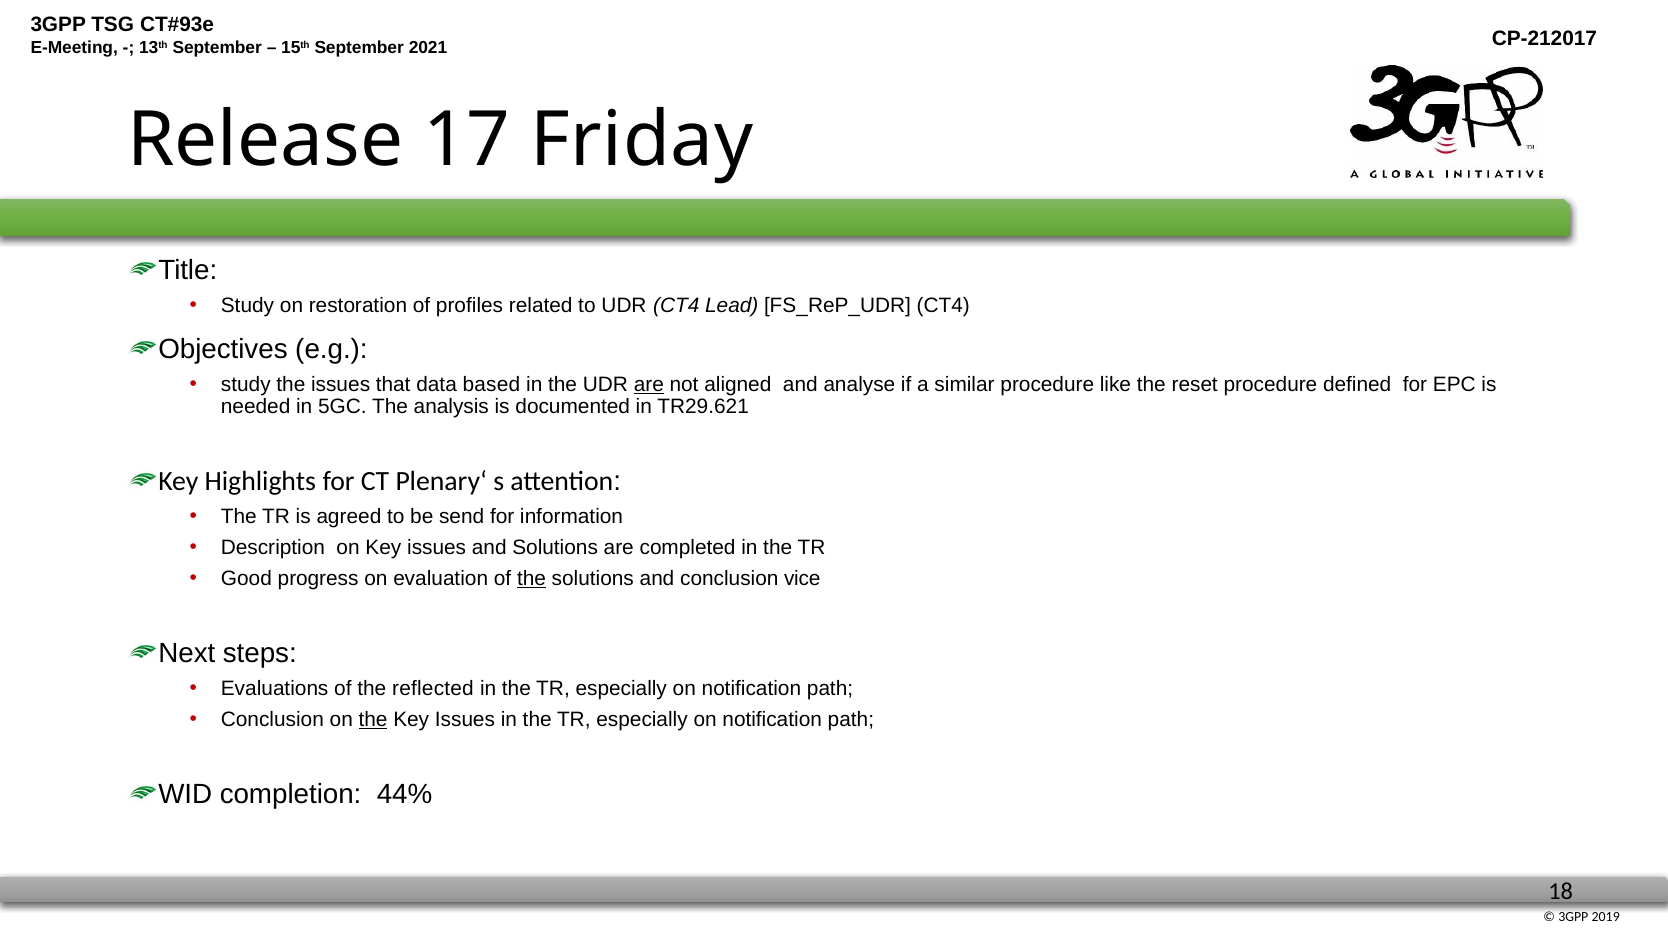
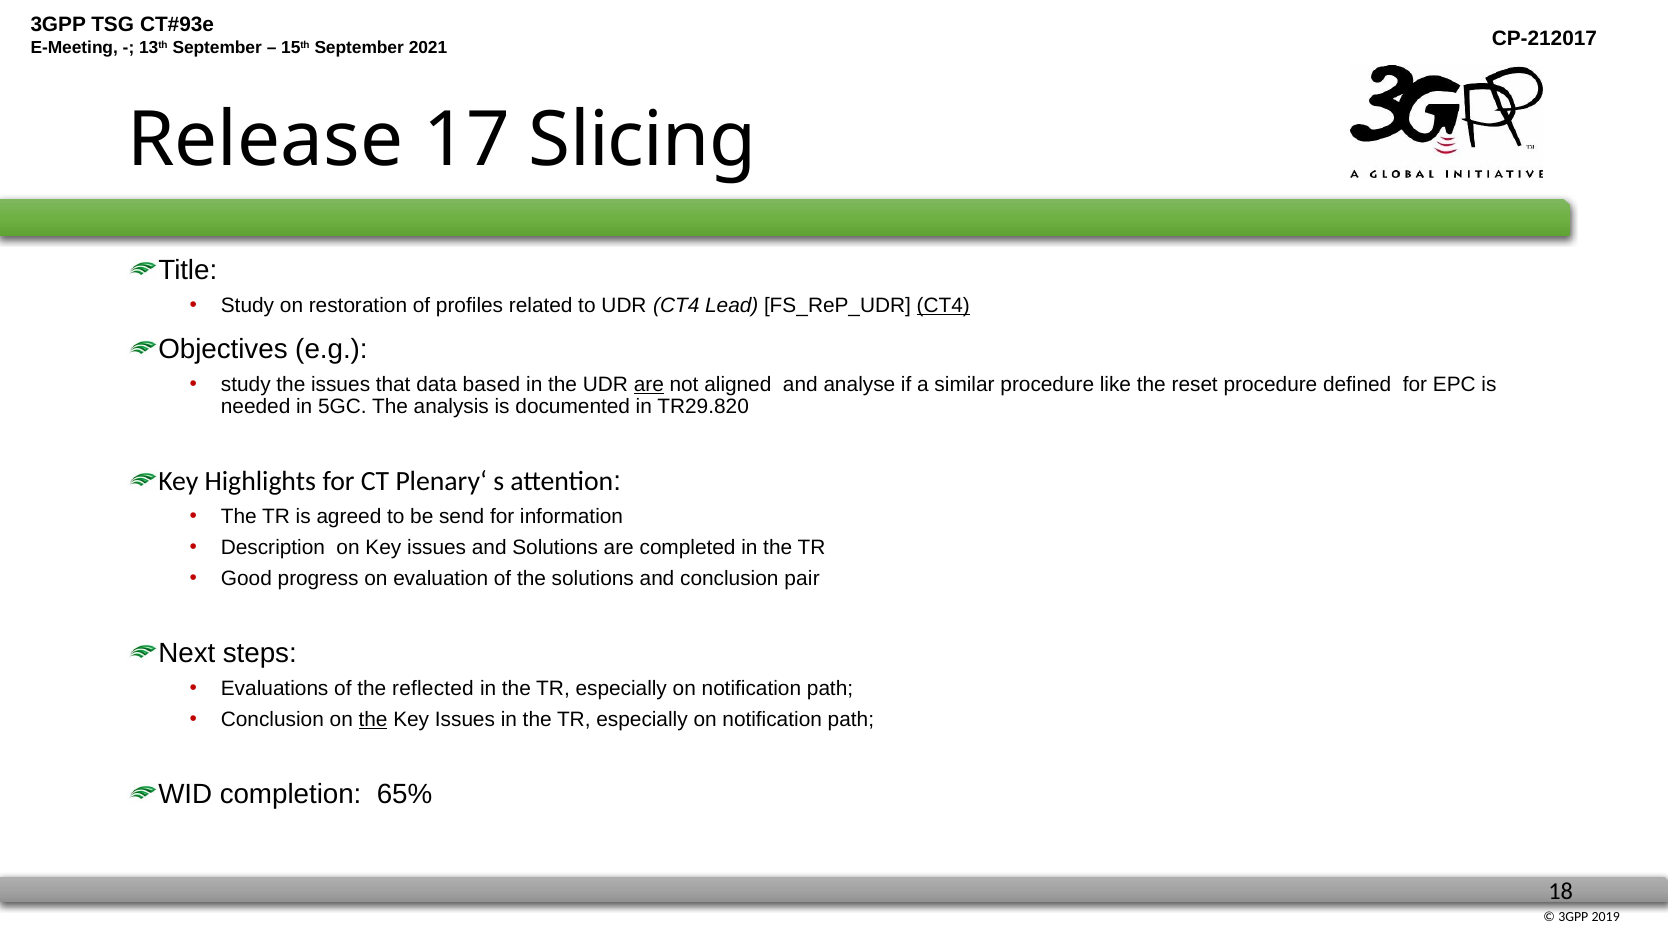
Friday: Friday -> Slicing (643, 140)
CT4 underline: none -> present (943, 306)
TR29.621: TR29.621 -> TR29.820 (703, 407)
the underline: present -> none (532, 579)
vice: vice -> pair (802, 579)
44%: 44% -> 65% (405, 795)
